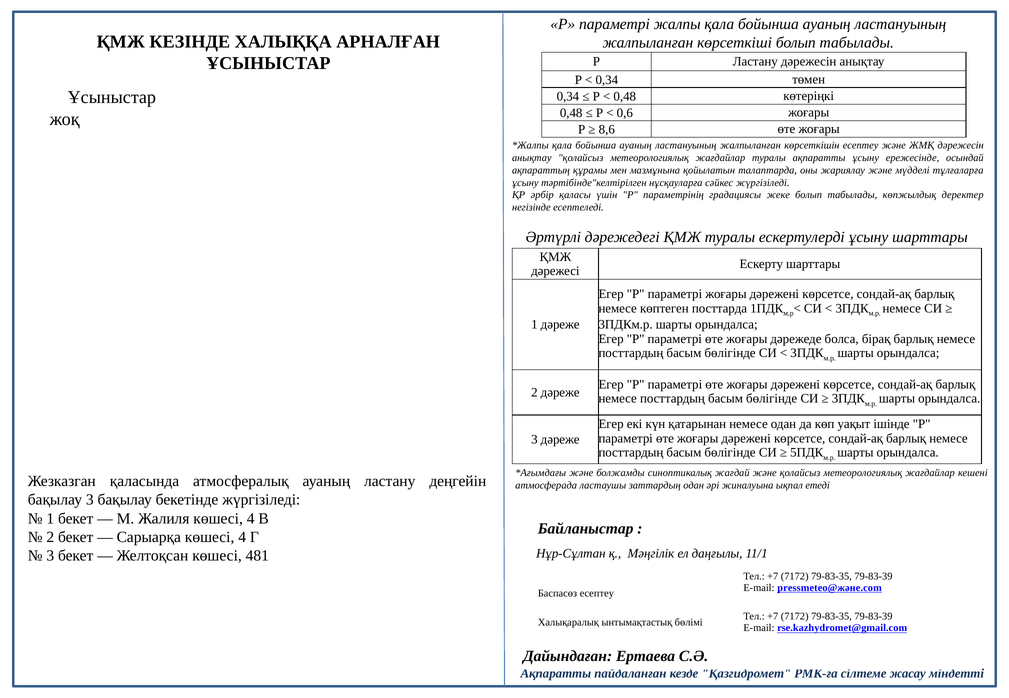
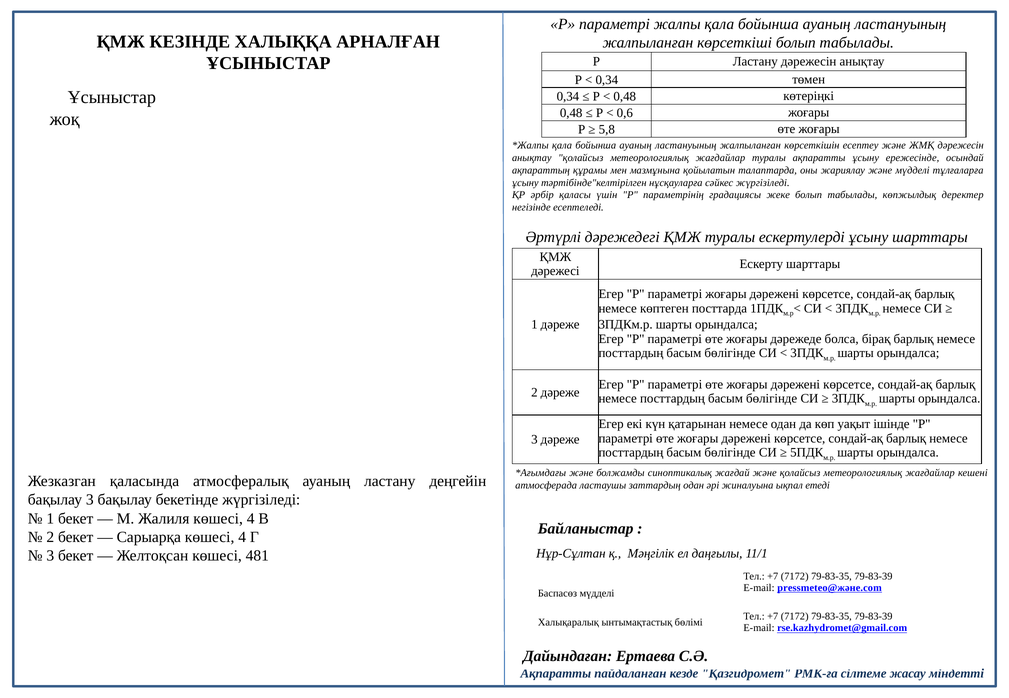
8,6: 8,6 -> 5,8 (607, 130)
Баспасөз есептеу: есептеу -> мүдделі (597, 594)
